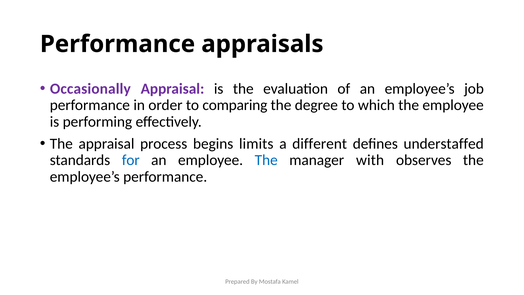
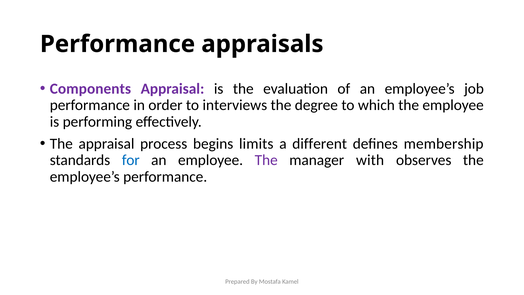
Occasionally: Occasionally -> Components (90, 89)
comparing: comparing -> interviews (235, 105)
understaffed: understaffed -> membership (444, 144)
The colour: blue -> purple (266, 160)
